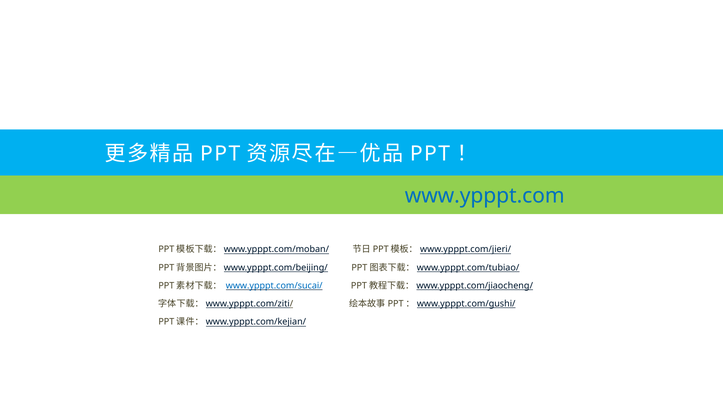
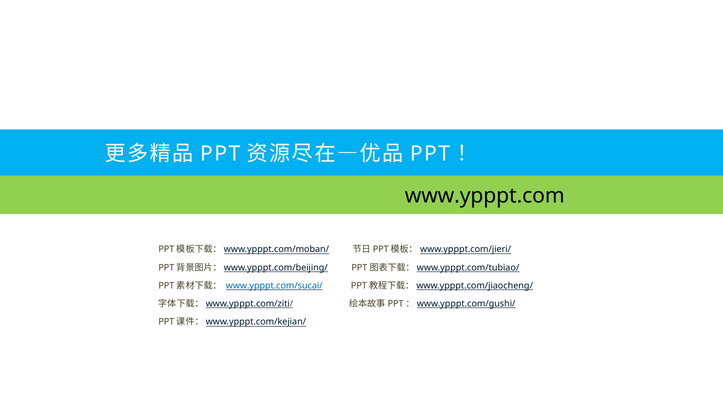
www.ypppt.com colour: blue -> black (485, 196)
